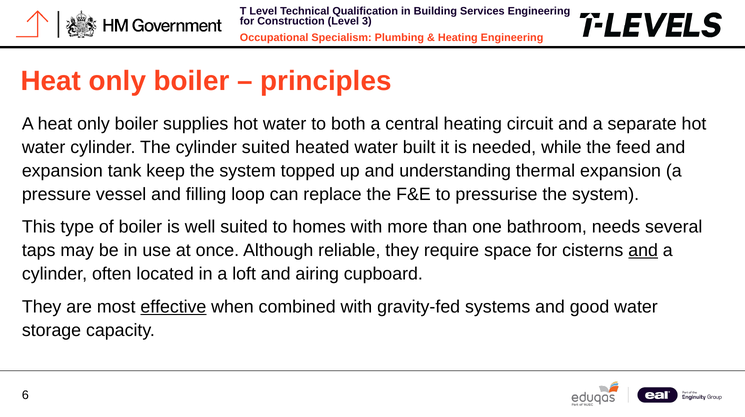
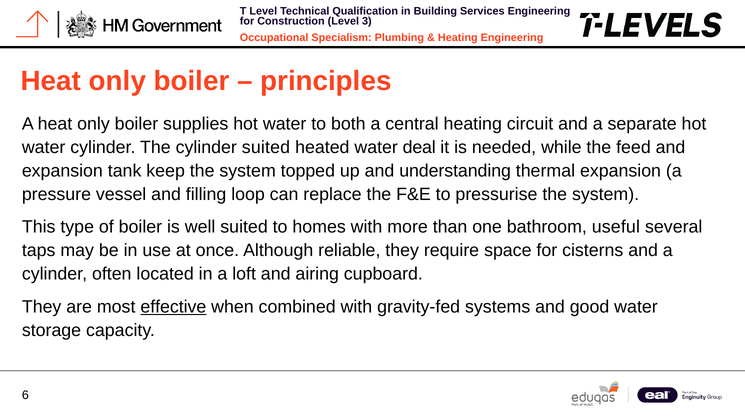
built: built -> deal (419, 147)
needs: needs -> useful (616, 227)
and underline: present -> none (643, 250)
